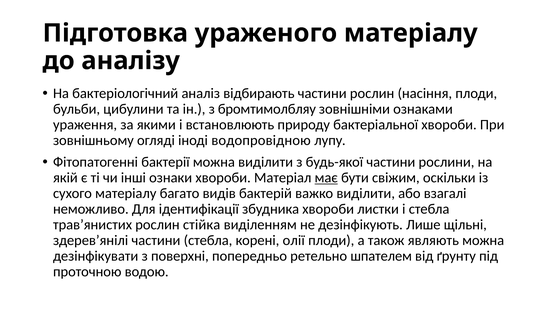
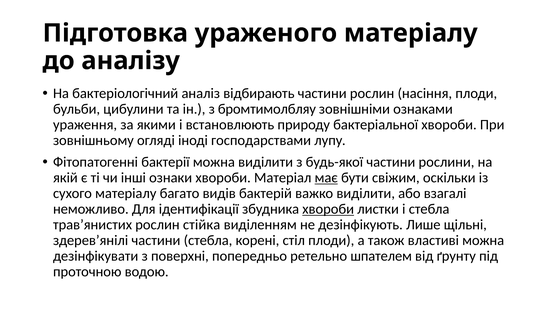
водопровідною: водопровідною -> господарствами (261, 140)
хвороби underline: none -> present (328, 209)
олії: олії -> стіл (294, 240)
являють: являють -> властиві (433, 240)
